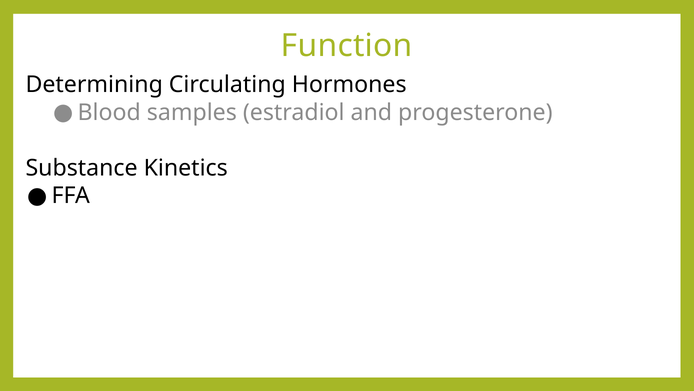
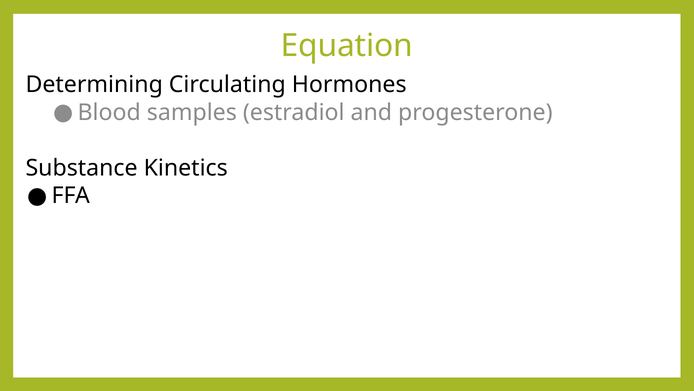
Function: Function -> Equation (347, 45)
